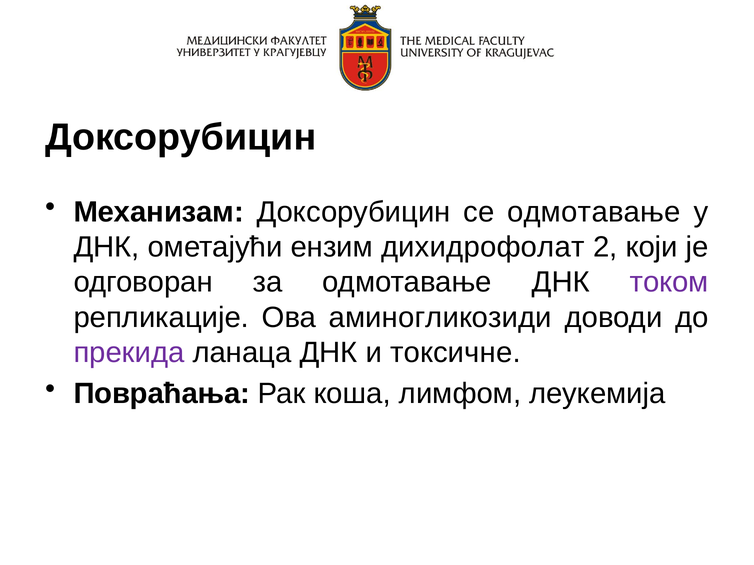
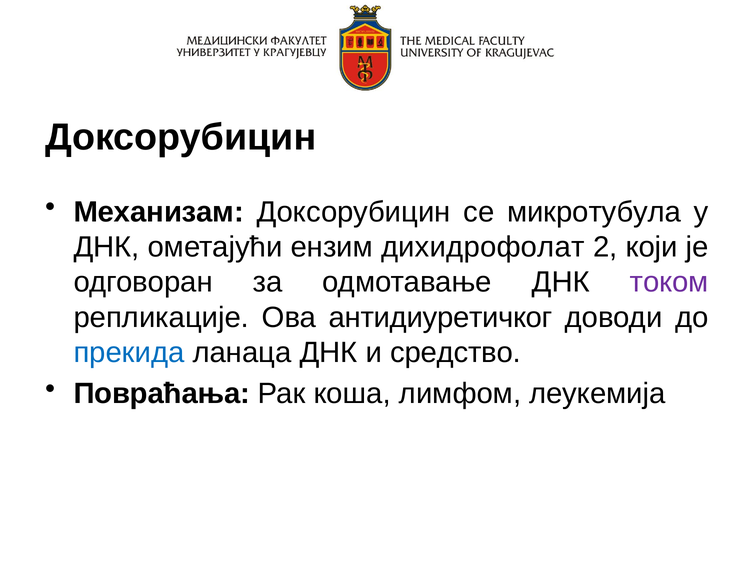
се одмотавање: одмотавање -> микротубула (594, 212)
аминогликозиди: аминогликозиди -> антидиуретичког (441, 318)
прекида colour: purple -> blue (129, 353)
токсичне: токсичне -> средство (456, 353)
